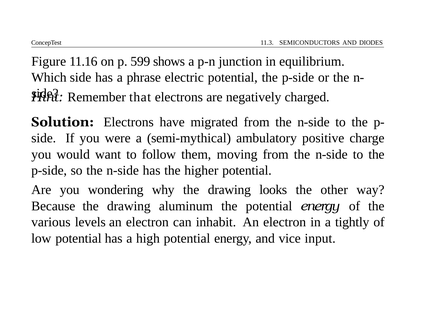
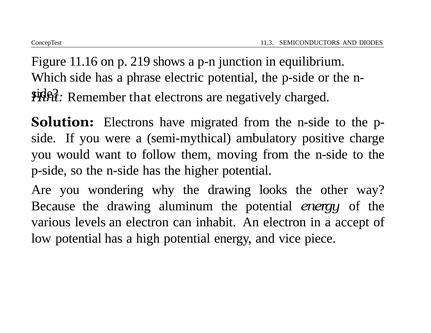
599: 599 -> 219 (140, 61)
tightly: tightly -> accept (352, 222)
input: input -> piece (320, 238)
